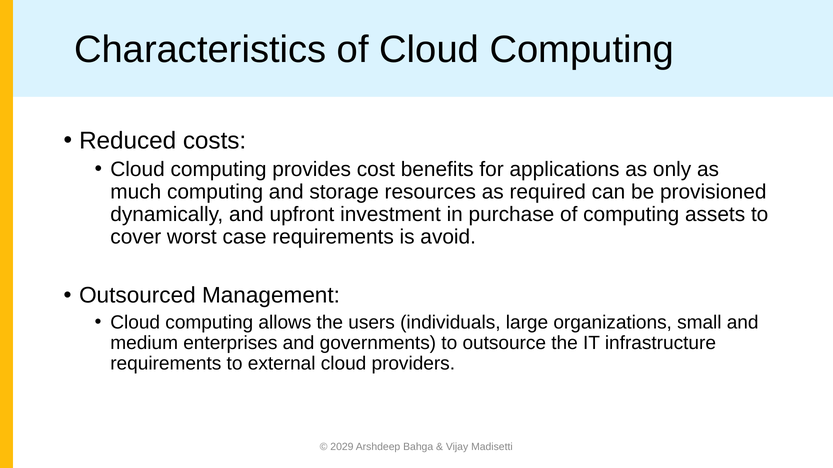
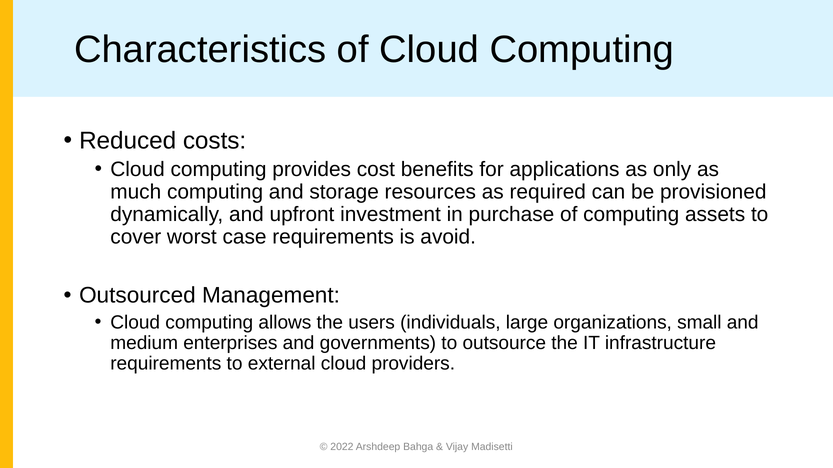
2029: 2029 -> 2022 (342, 447)
